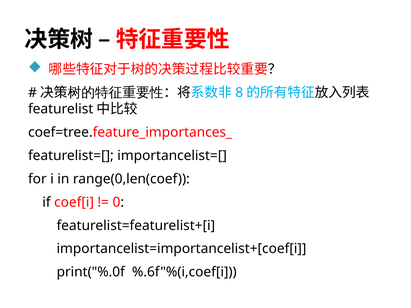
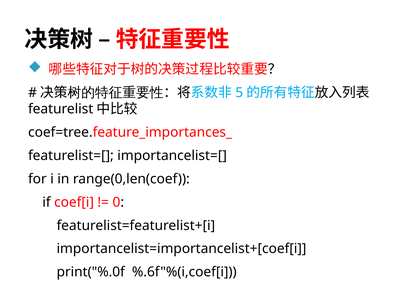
8: 8 -> 5 (239, 93)
